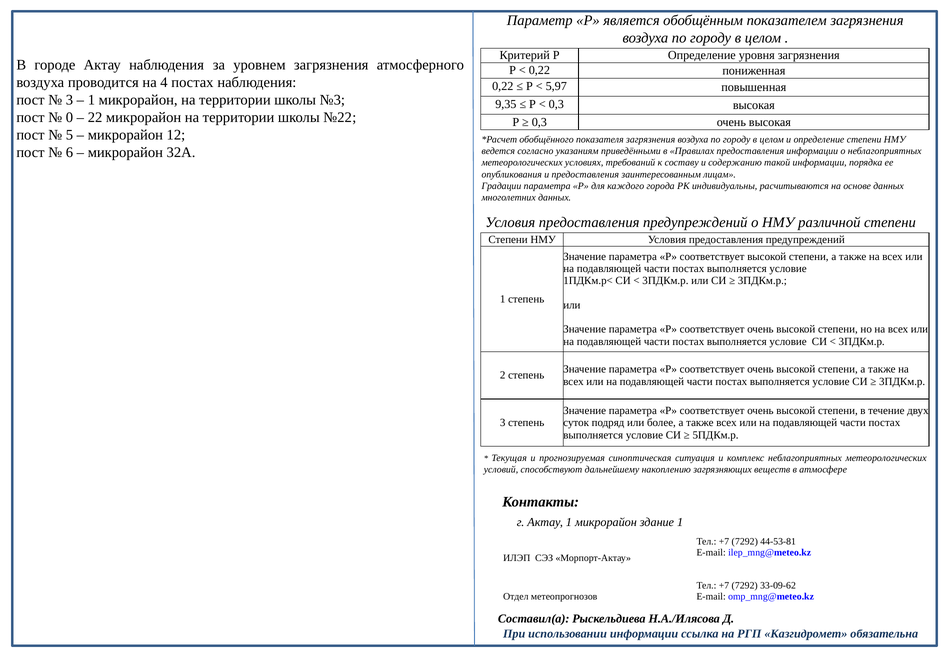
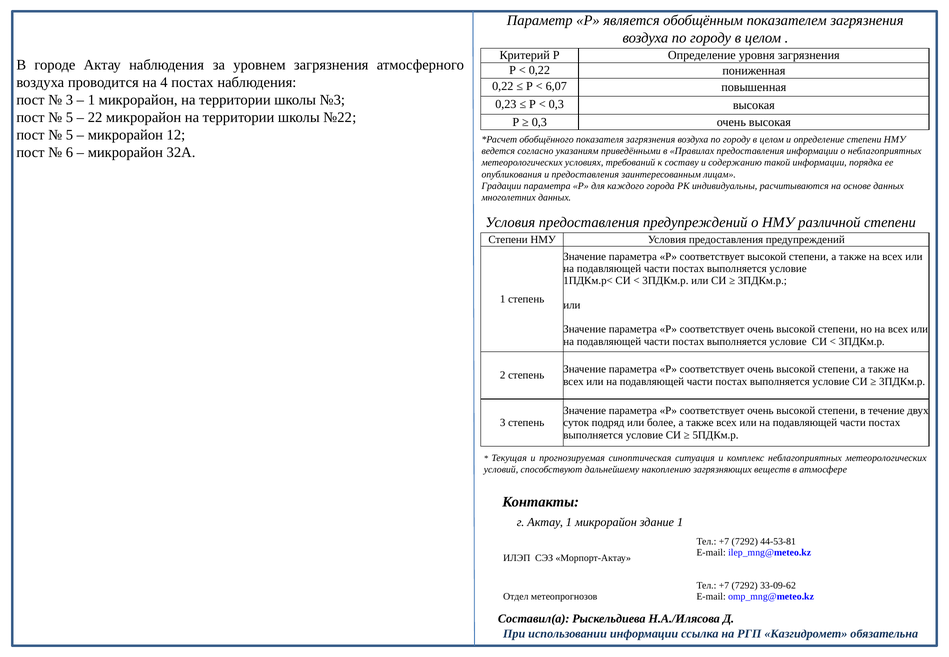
5,97: 5,97 -> 6,07 (556, 86)
9,35: 9,35 -> 0,23 (506, 104)
0: 0 -> 5 (69, 117)
